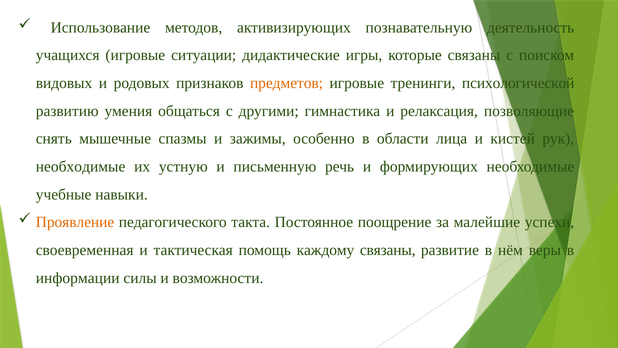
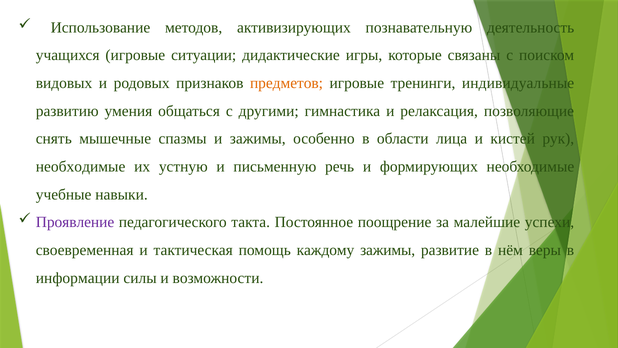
психологической: психологической -> индивидуальные (518, 83)
Проявление colour: orange -> purple (75, 222)
каждому связаны: связаны -> зажимы (388, 250)
